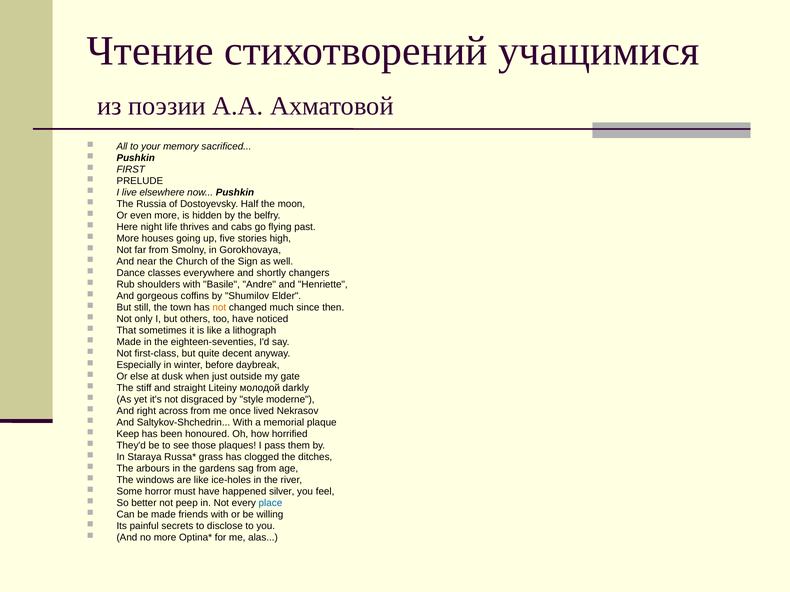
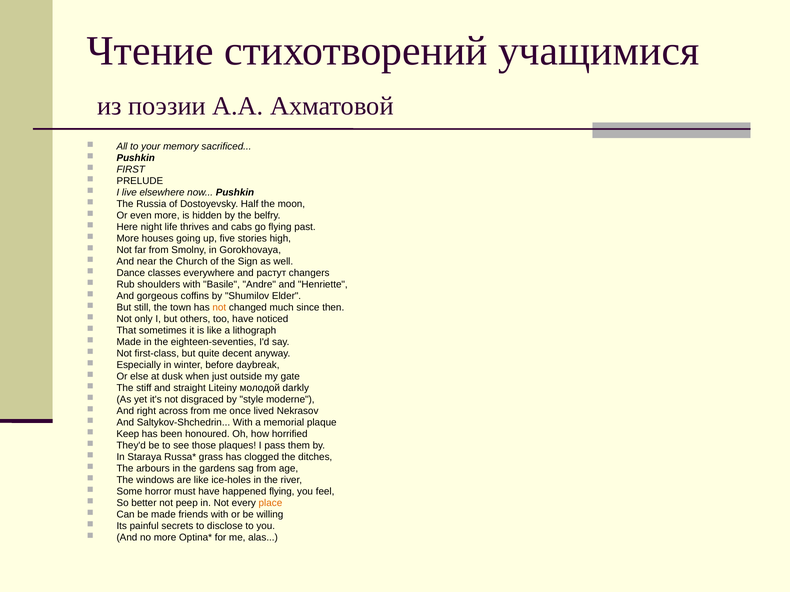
shortly: shortly -> растут (271, 273)
happened silver: silver -> flying (282, 492)
place colour: blue -> orange (270, 503)
